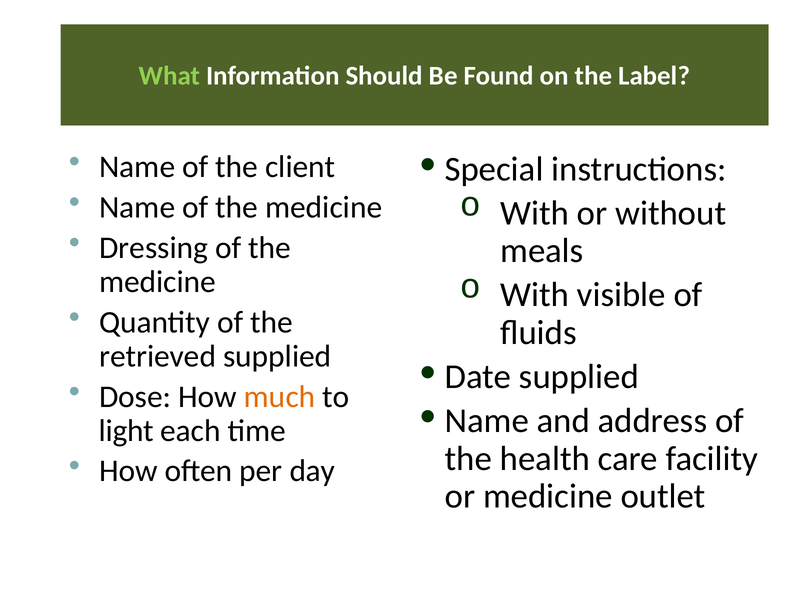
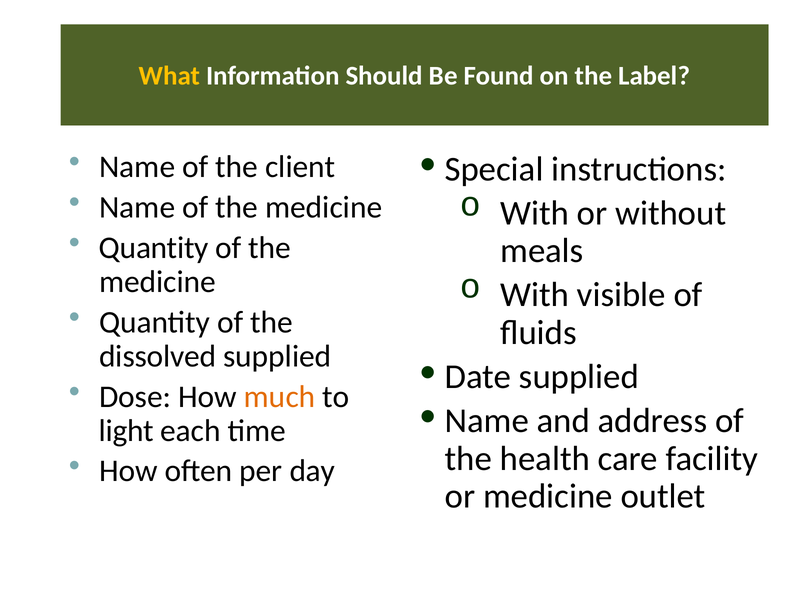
What colour: light green -> yellow (169, 76)
Dressing: Dressing -> Quantity (154, 248)
retrieved: retrieved -> dissolved (158, 356)
